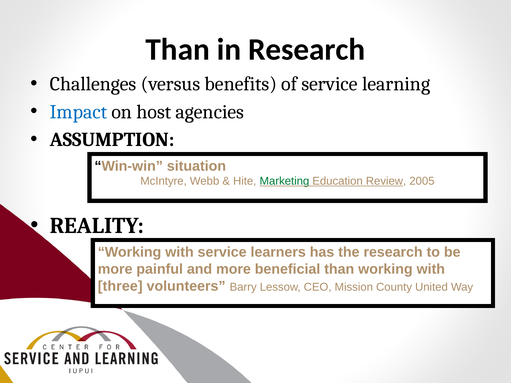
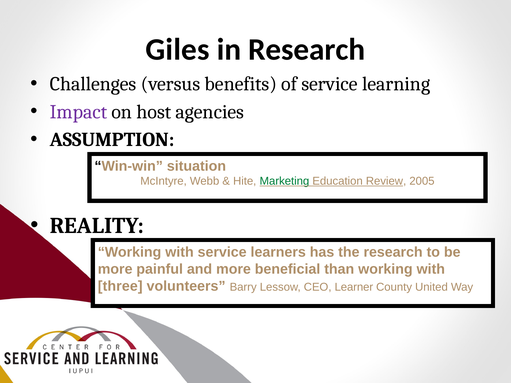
Than: Than -> Giles (178, 49)
Impact colour: blue -> purple (79, 112)
Mission: Mission -> Learner (354, 287)
